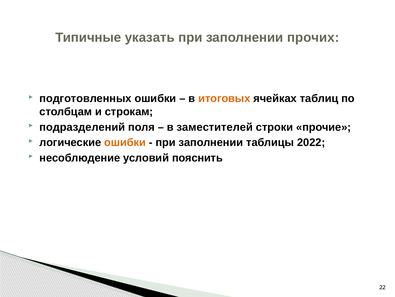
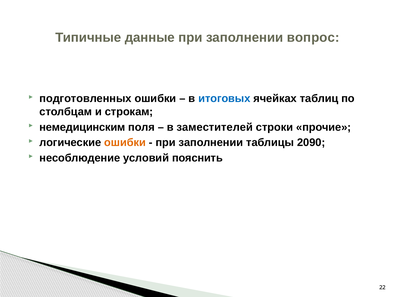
указать: указать -> данные (150, 37)
прочих: прочих -> вопрос (313, 37)
итоговых colour: orange -> blue (224, 98)
подразделений: подразделений -> немедицинским (82, 127)
2022: 2022 -> 2090 (311, 142)
